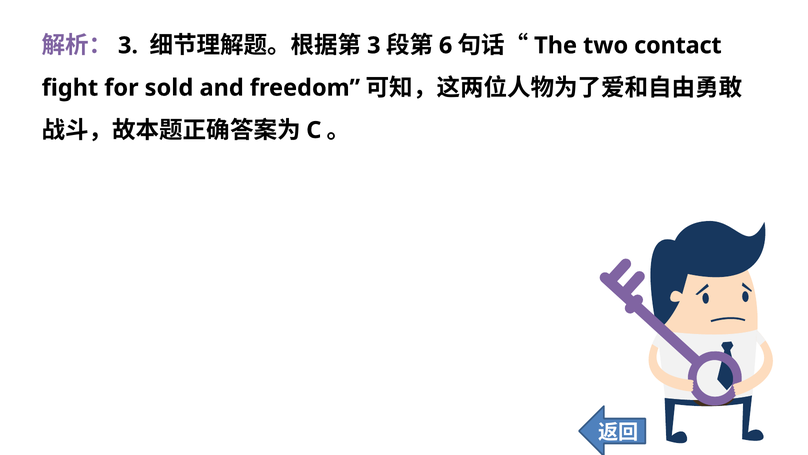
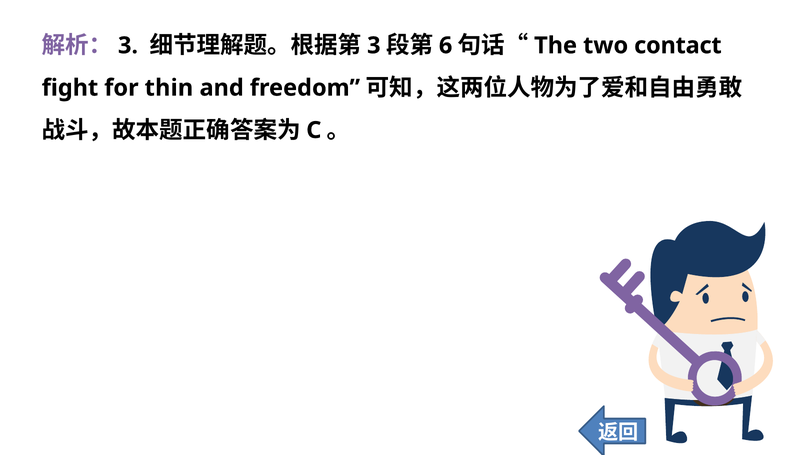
sold: sold -> thin (169, 88)
